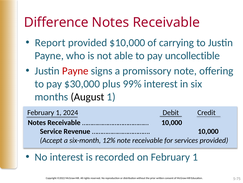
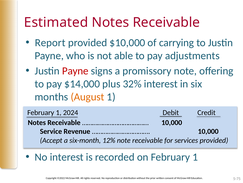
Difference: Difference -> Estimated (56, 22)
uncollectible: uncollectible -> adjustments (192, 55)
$30,000: $30,000 -> $14,000 (82, 84)
99%: 99% -> 32% (132, 84)
August colour: black -> orange (87, 96)
